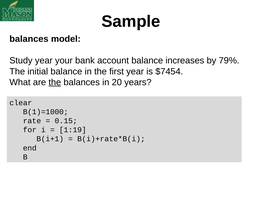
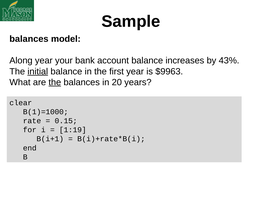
Study: Study -> Along (21, 61)
79%: 79% -> 43% (229, 61)
initial underline: none -> present (38, 72)
$7454: $7454 -> $9963 (169, 72)
